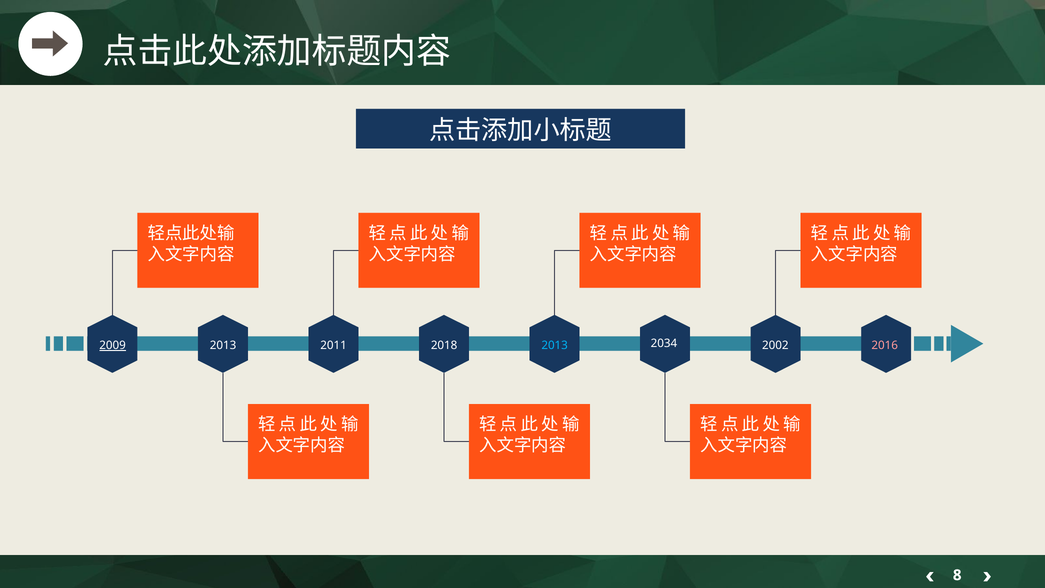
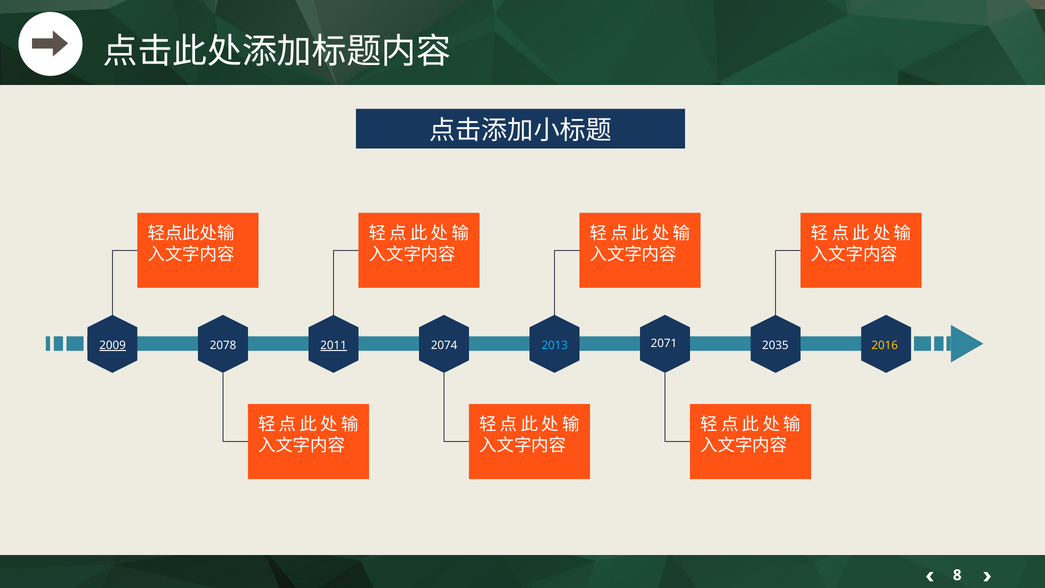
2034: 2034 -> 2071 (664, 343)
2013: 2013 -> 2078 (223, 345)
2011 underline: none -> present (334, 345)
2018: 2018 -> 2074 (444, 345)
2002: 2002 -> 2035 (775, 345)
2016 colour: pink -> yellow (885, 345)
